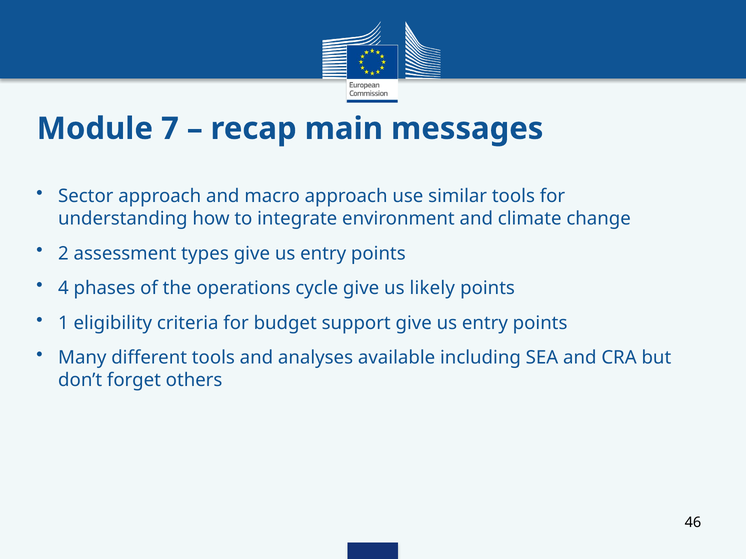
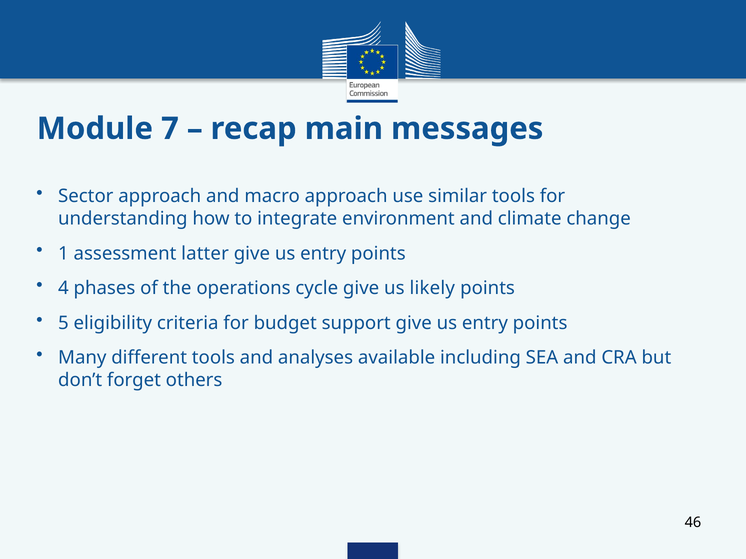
2: 2 -> 1 (63, 254)
types: types -> latter (205, 254)
1: 1 -> 5 (63, 323)
